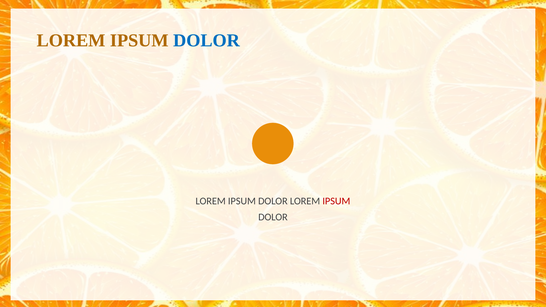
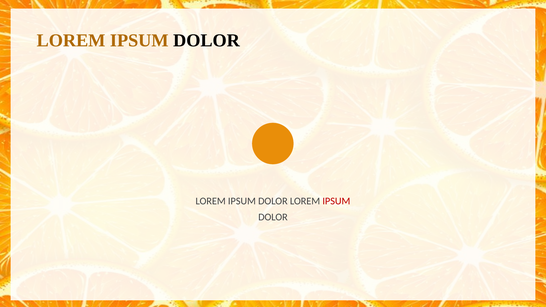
DOLOR colour: blue -> black (207, 41)
